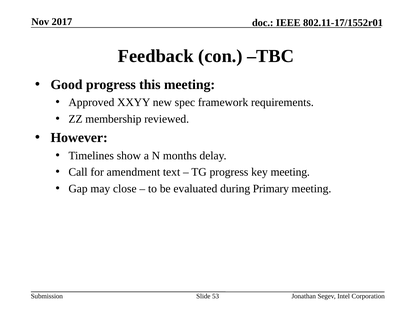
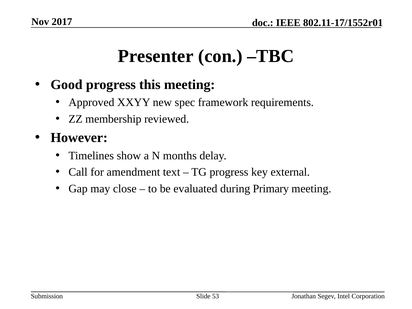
Feedback: Feedback -> Presenter (156, 56)
key meeting: meeting -> external (290, 172)
